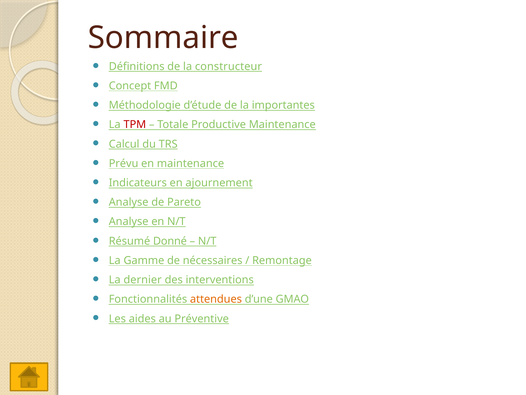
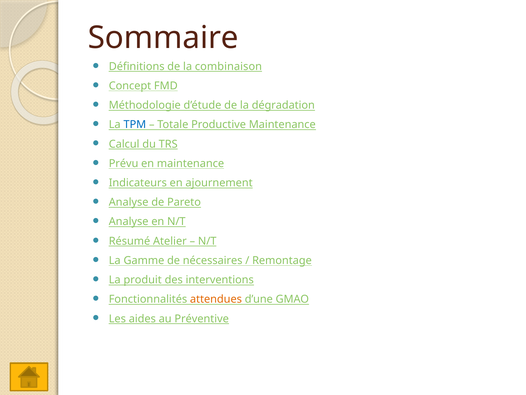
constructeur: constructeur -> combinaison (228, 66)
importantes: importantes -> dégradation (283, 105)
TPM colour: red -> blue (135, 124)
Donné: Donné -> Atelier (170, 241)
dernier: dernier -> produit (143, 280)
